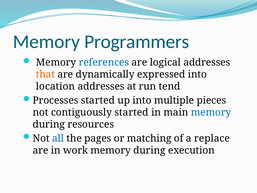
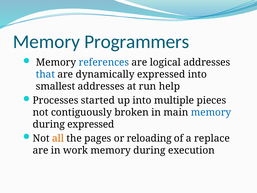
that colour: orange -> blue (45, 74)
location: location -> smallest (56, 86)
tend: tend -> help (169, 86)
contiguously started: started -> broken (132, 112)
during resources: resources -> expressed (91, 124)
all colour: blue -> orange (58, 138)
matching: matching -> reloading (149, 138)
